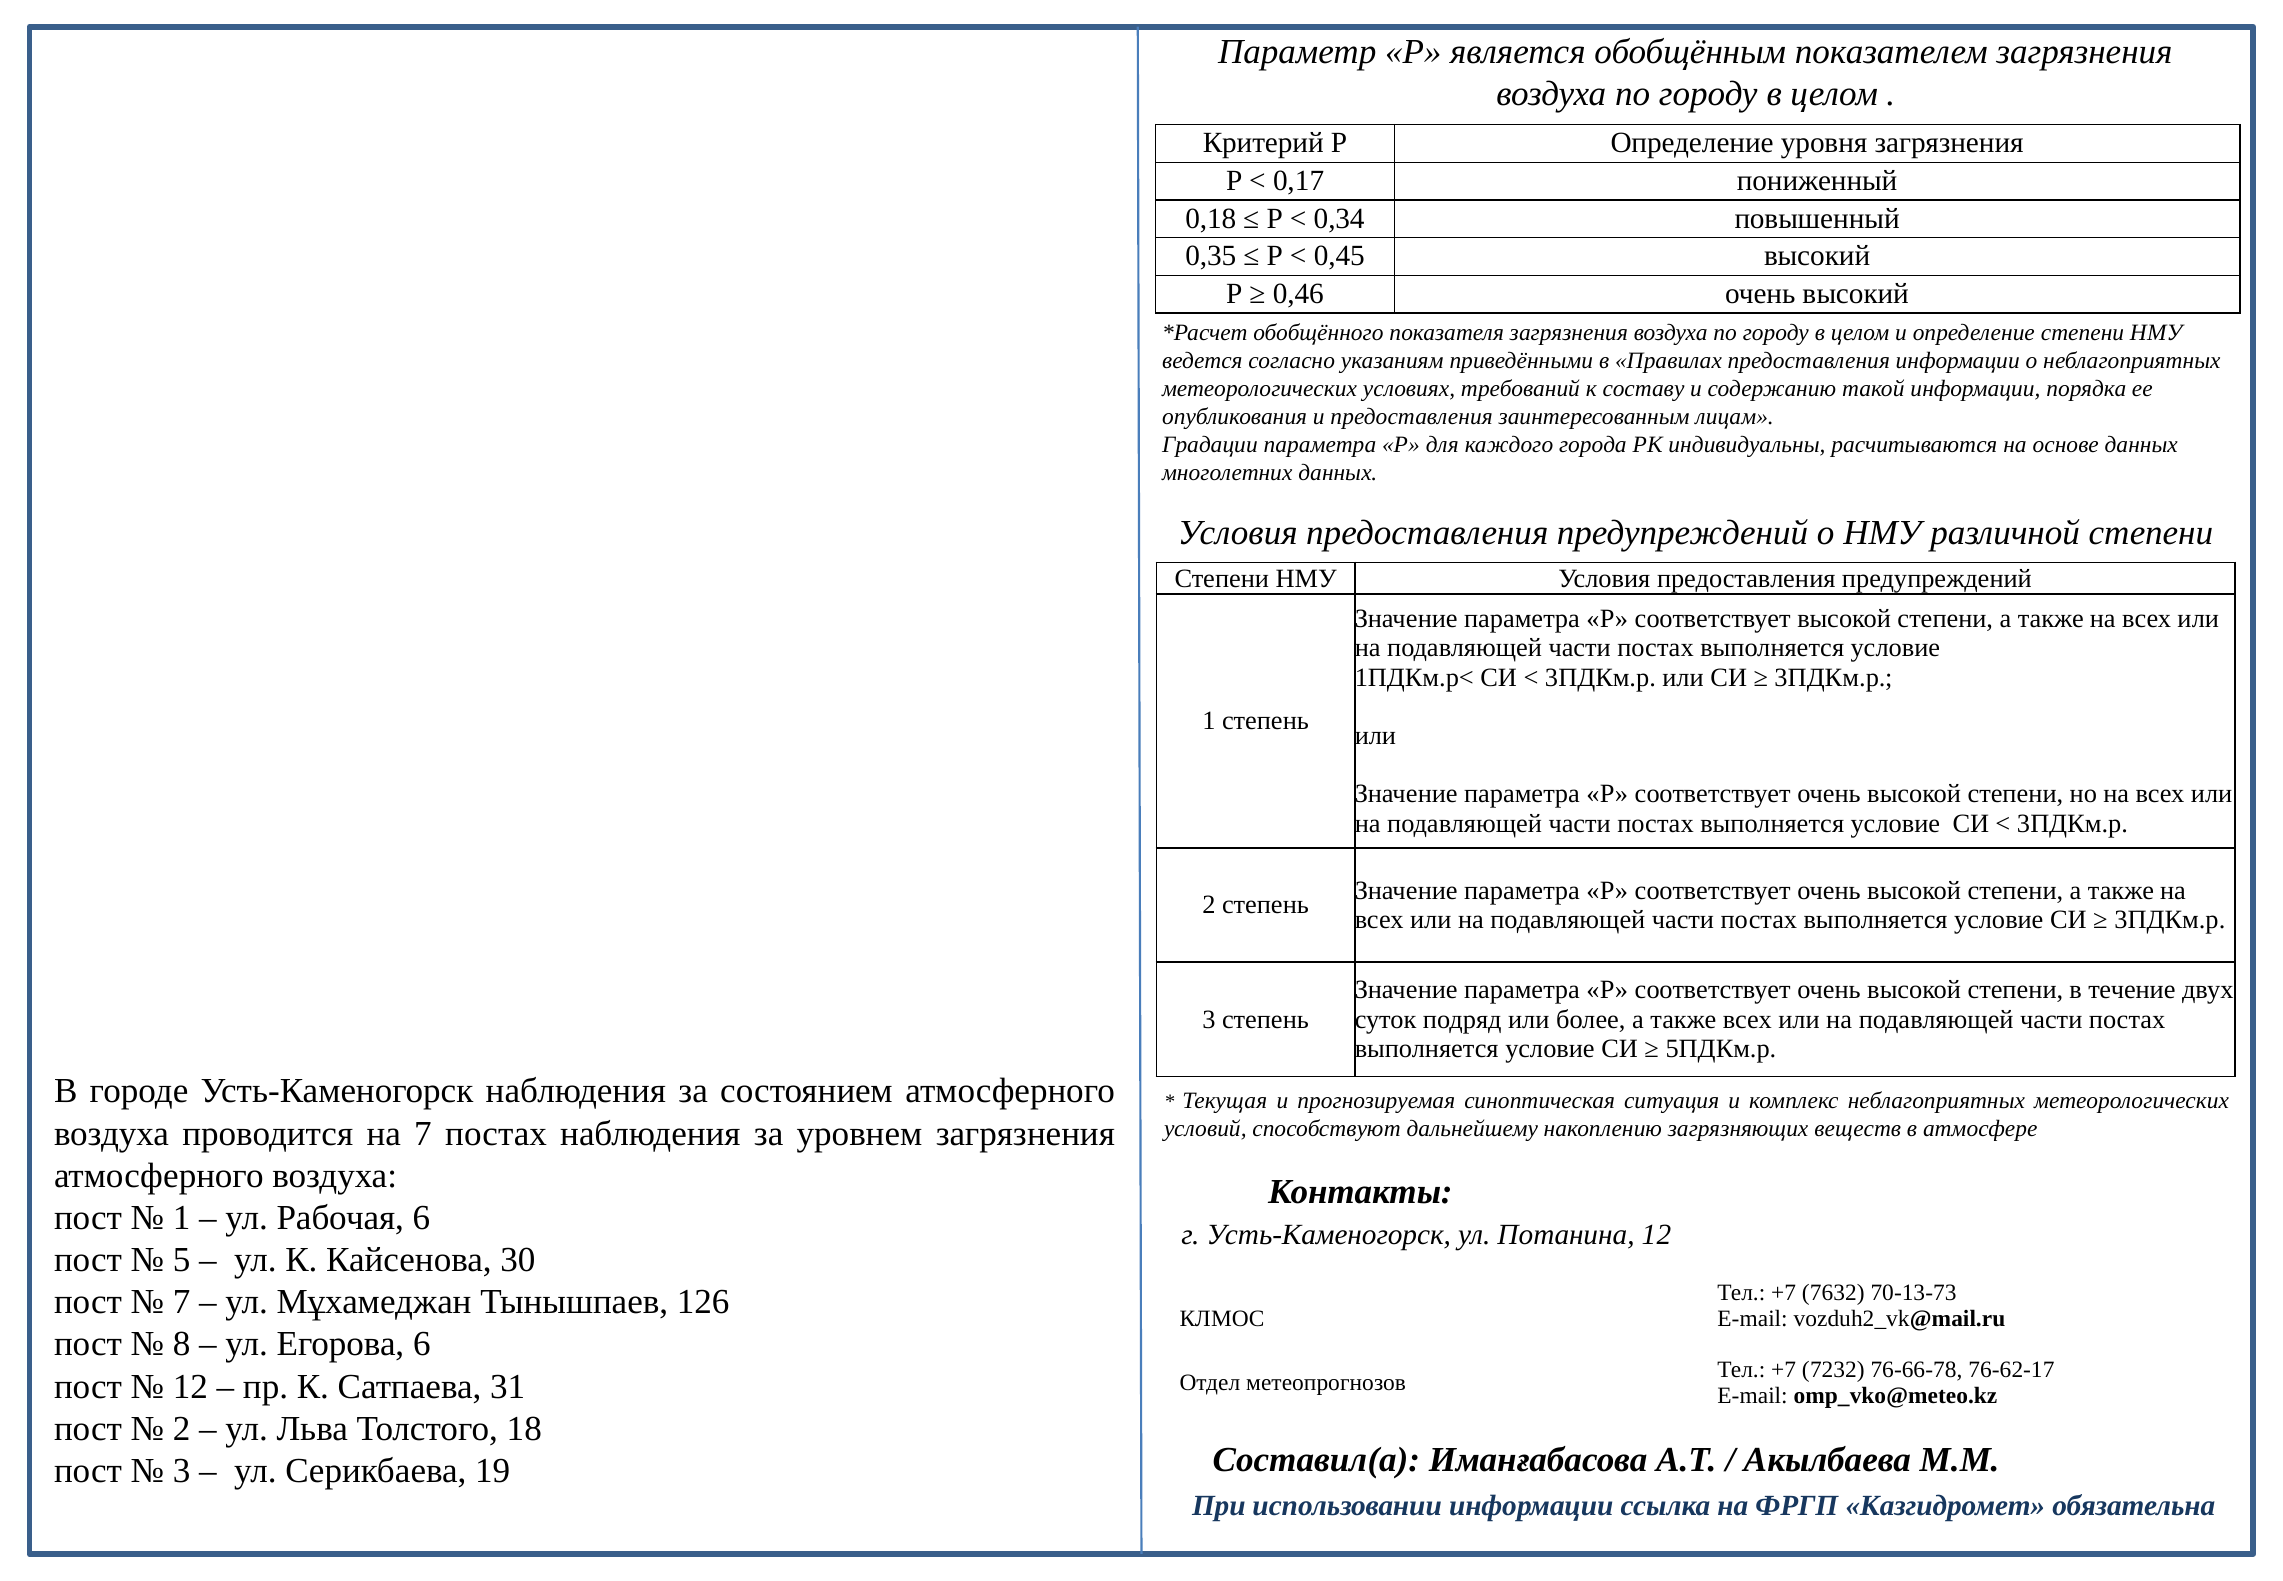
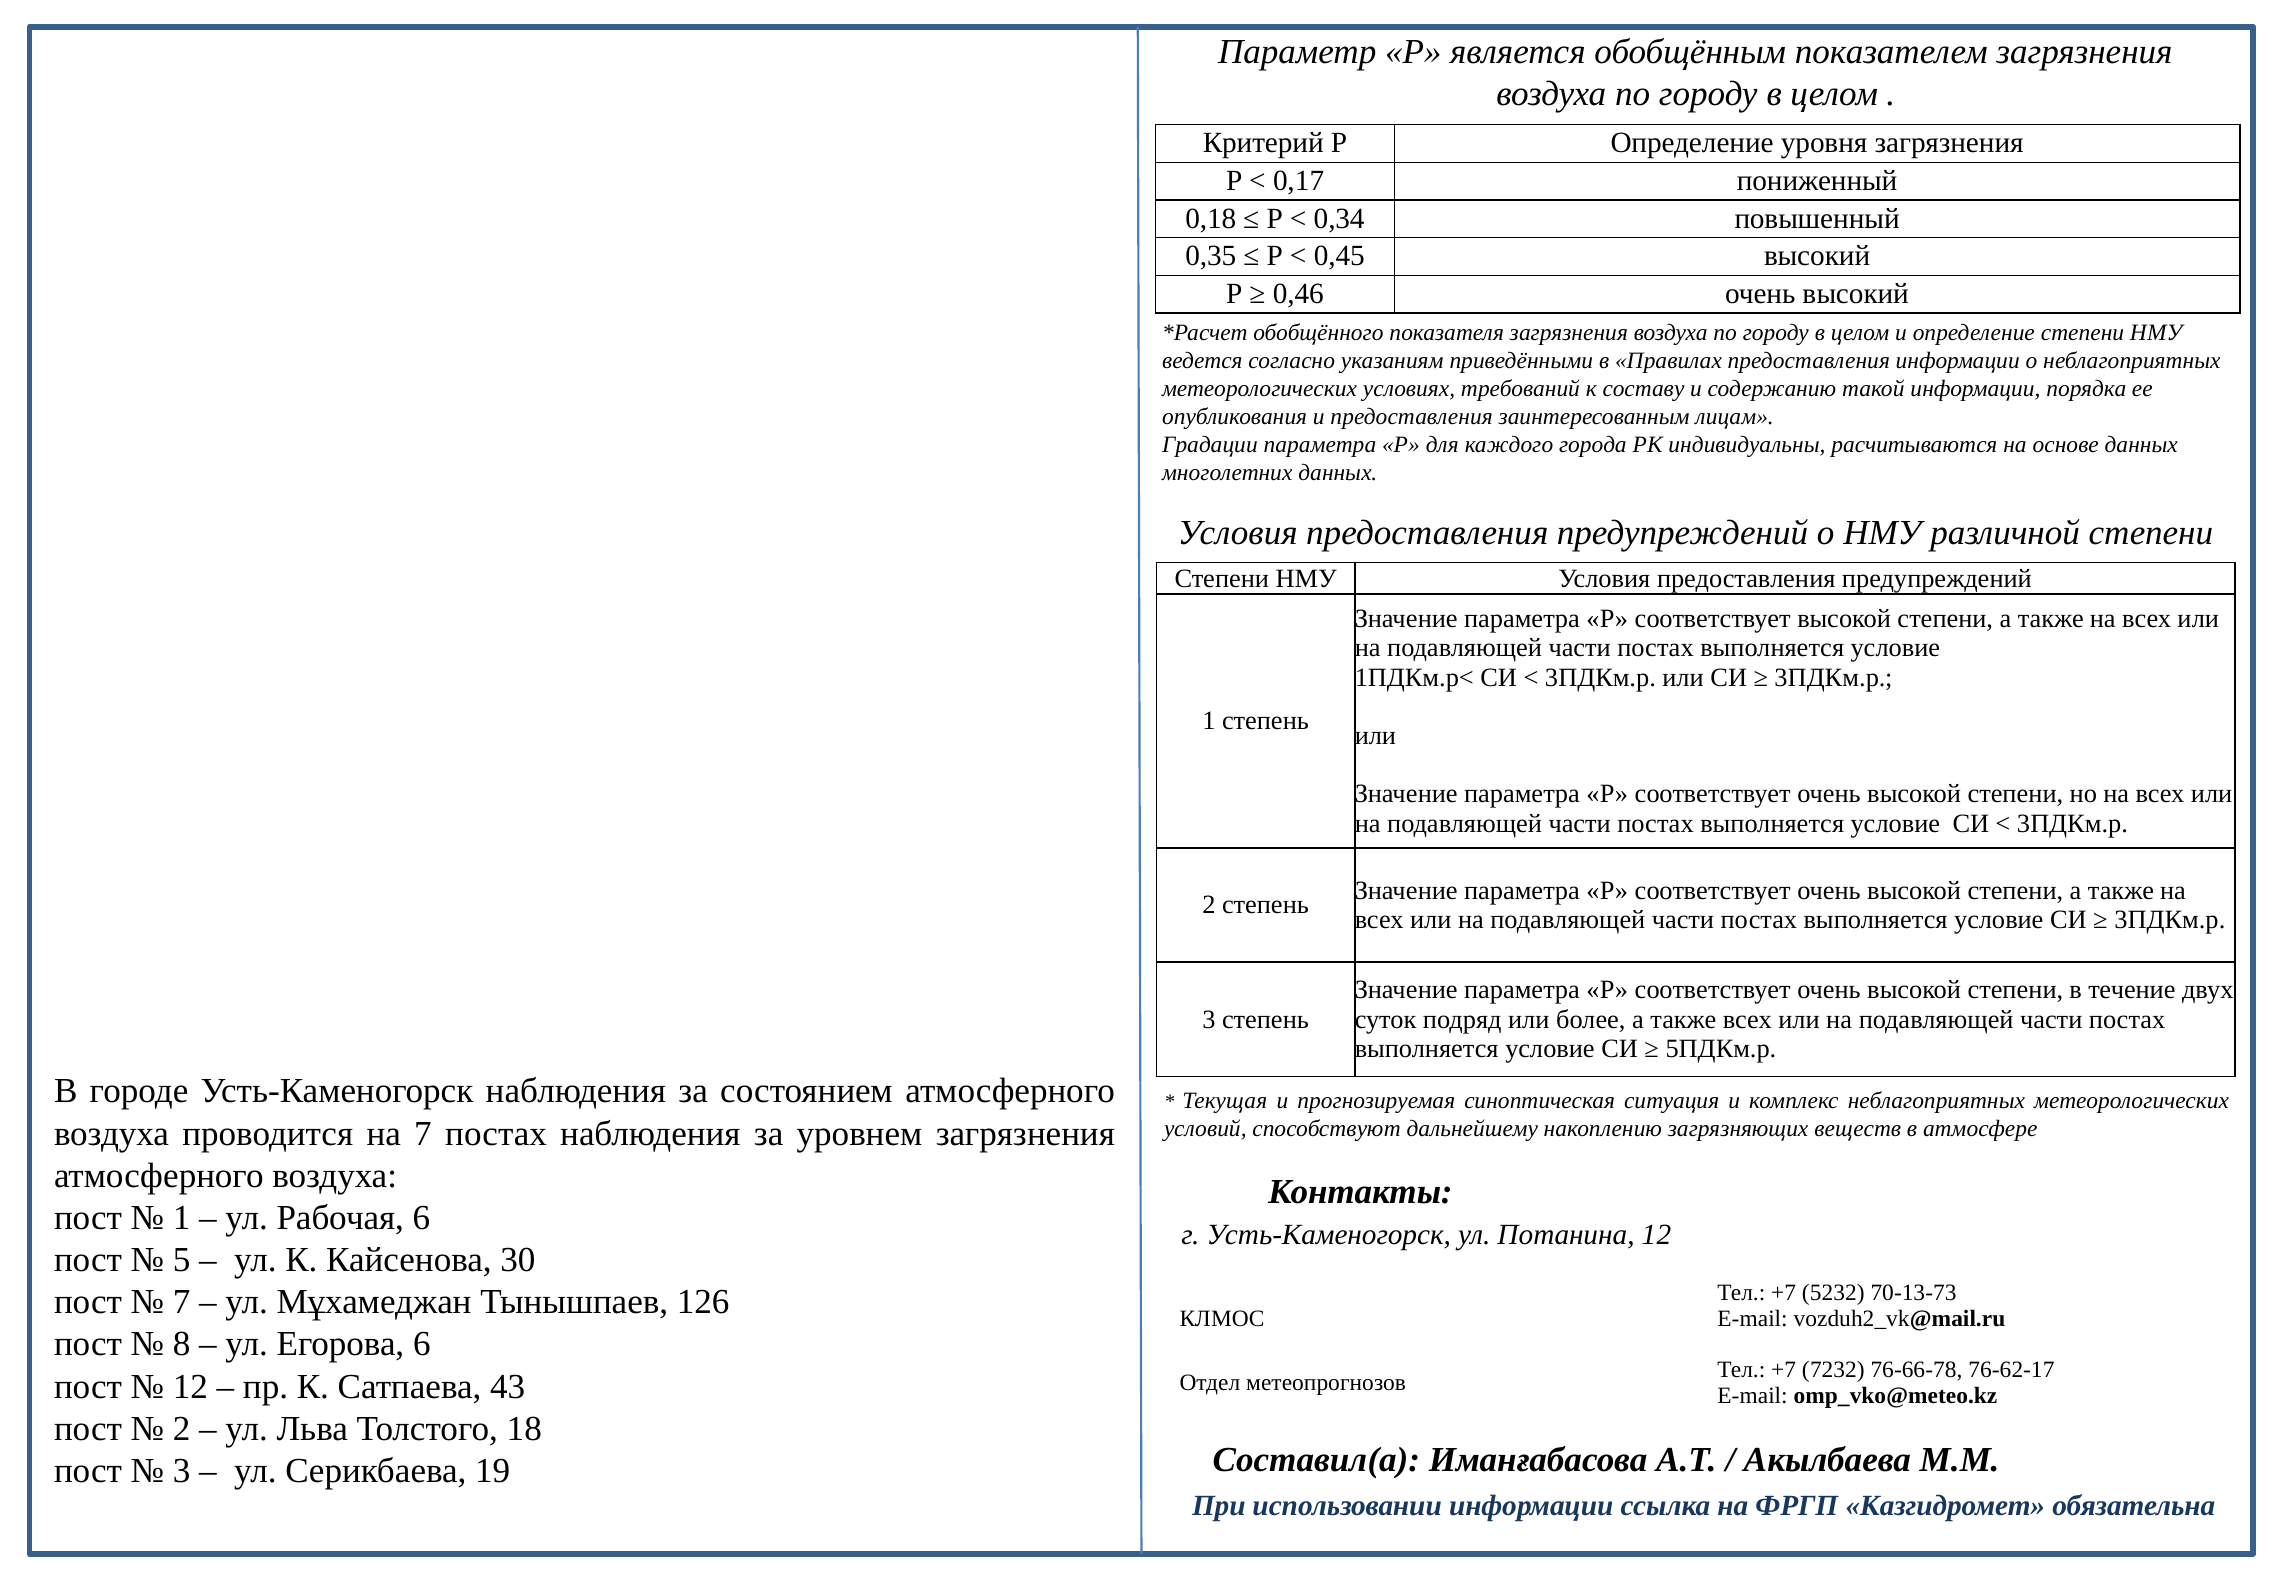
7632: 7632 -> 5232 (1833, 1292)
31: 31 -> 43 (508, 1386)
